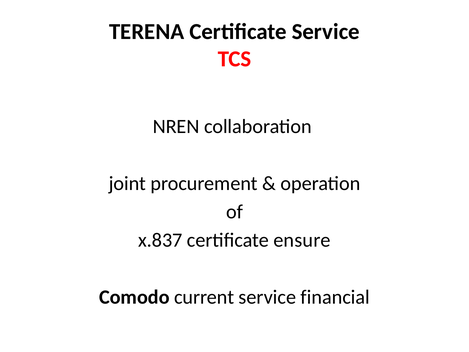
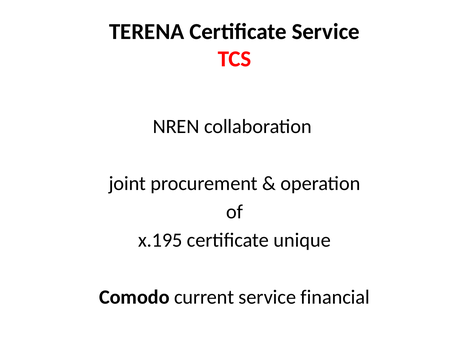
x.837: x.837 -> x.195 (160, 240)
ensure: ensure -> unique (302, 240)
